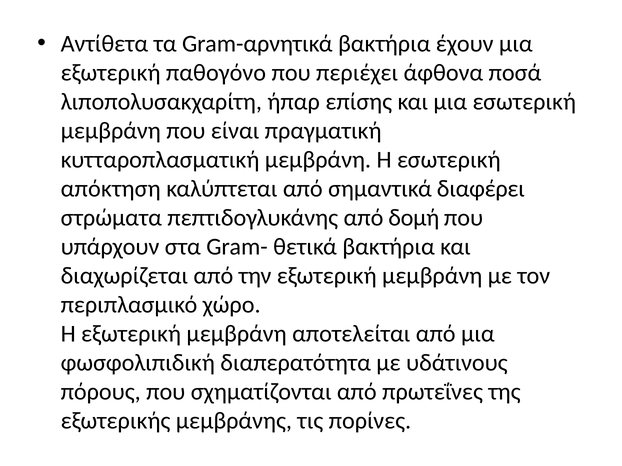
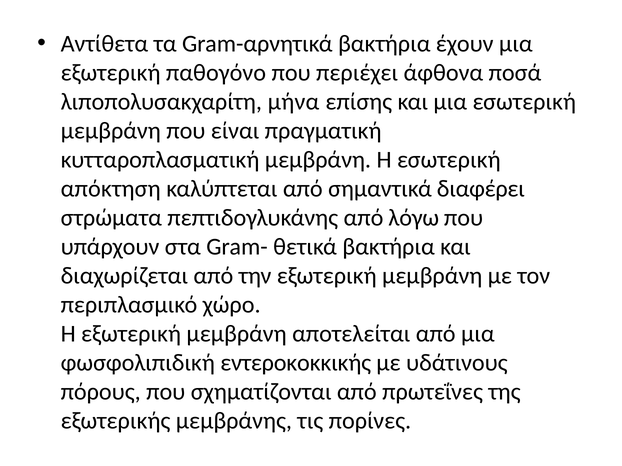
ήπαρ: ήπαρ -> μήνα (294, 102)
δομή: δομή -> λόγω (414, 218)
διαπερατότητα: διαπερατότητα -> εντεροκοκκικής (296, 363)
